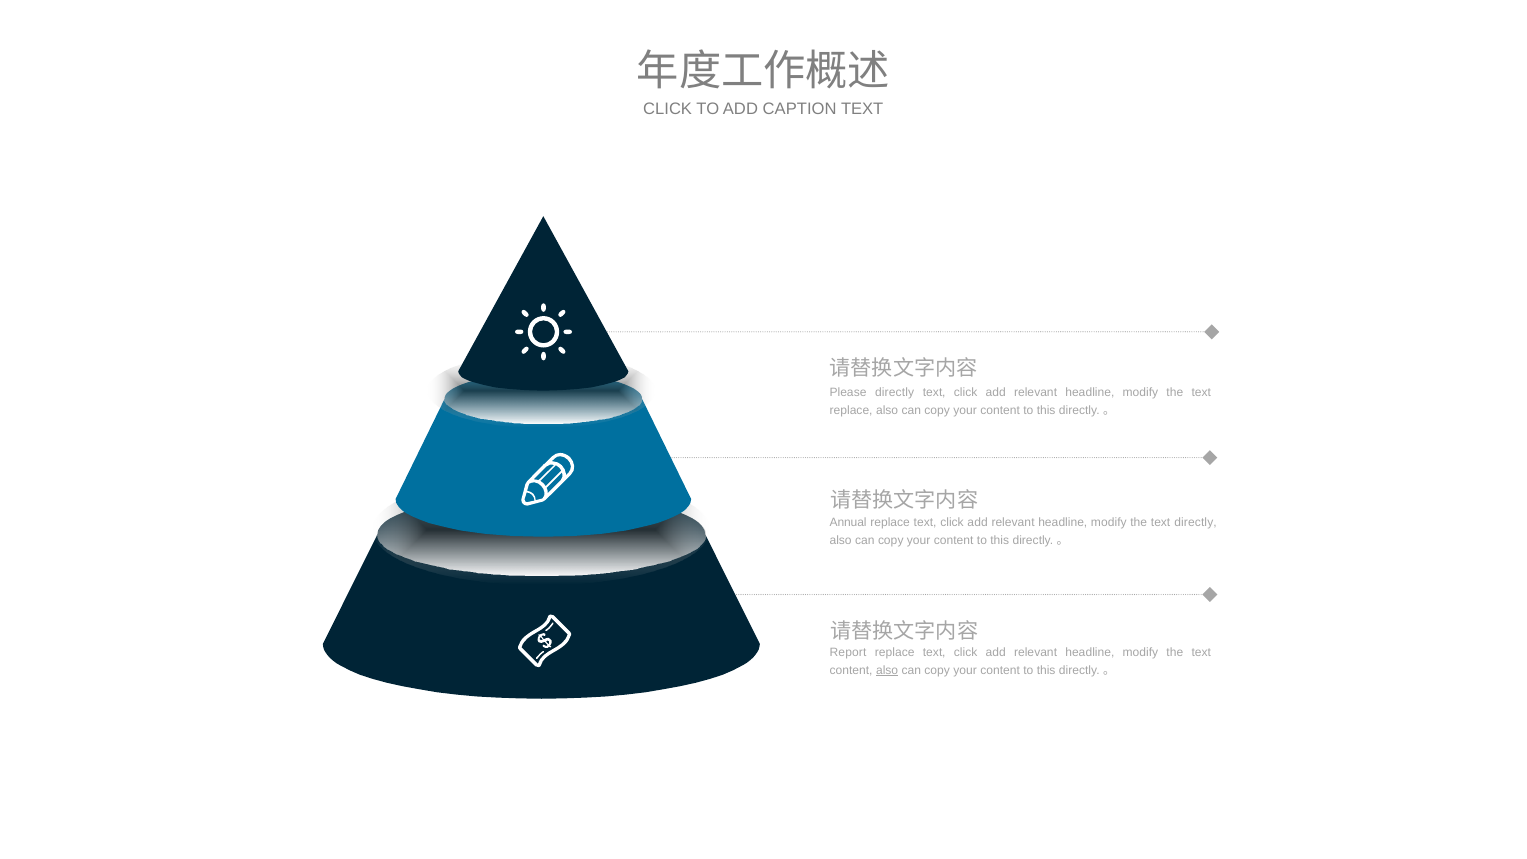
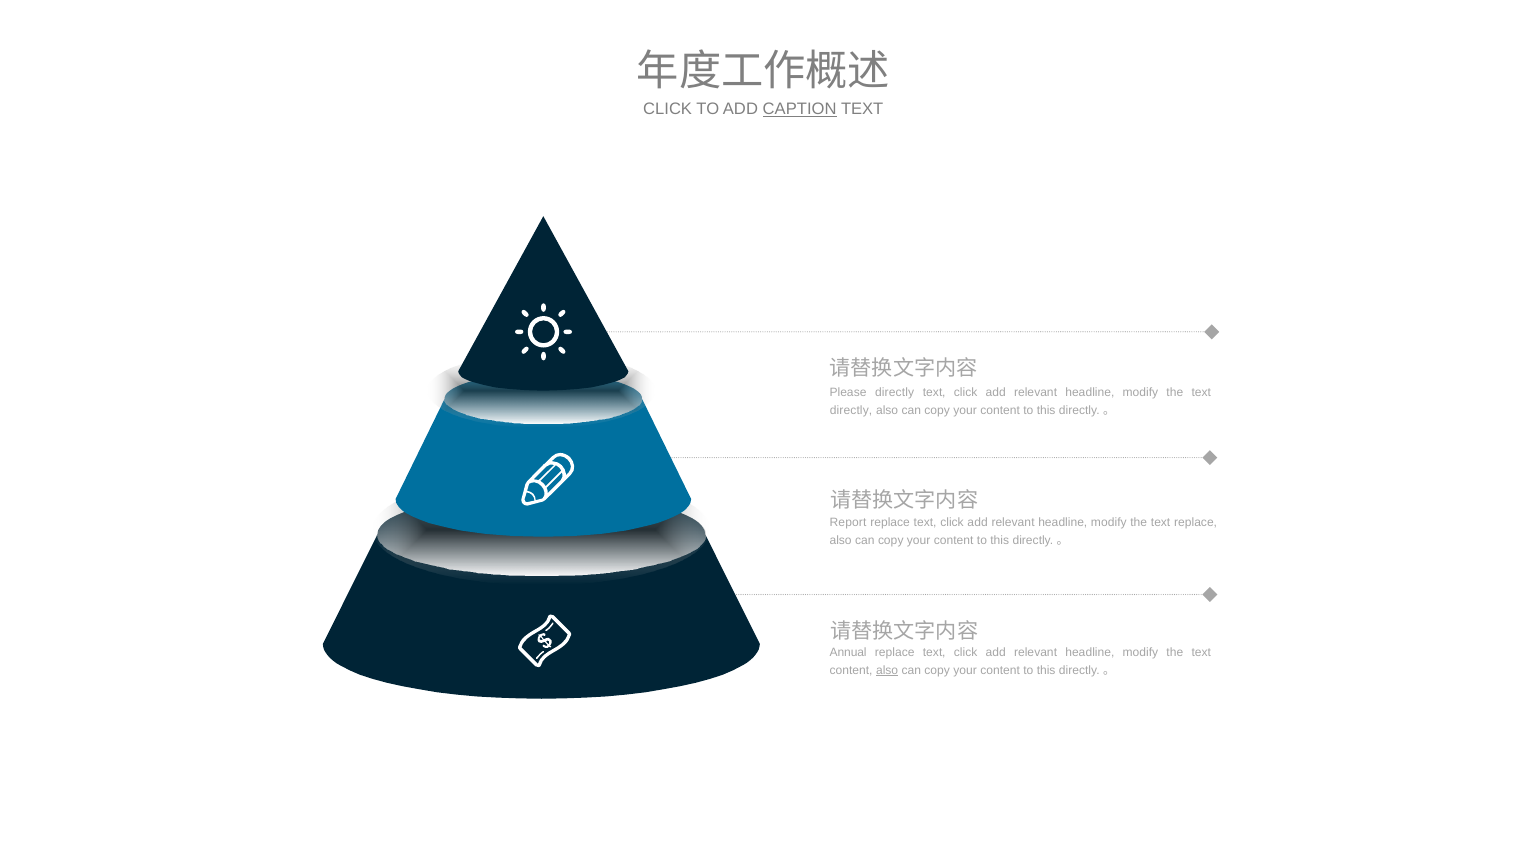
CAPTION underline: none -> present (800, 109)
replace: replace -> directly (851, 410)
Annual: Annual -> Report (848, 523)
text directly: directly -> replace (1196, 523)
Report: Report -> Annual (848, 653)
